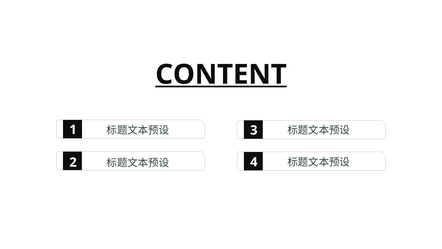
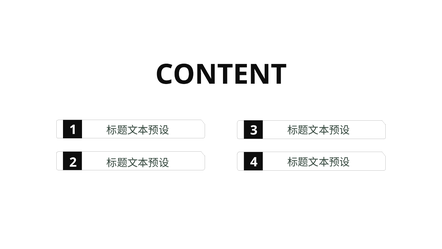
CONTENT underline: present -> none (221, 74)
